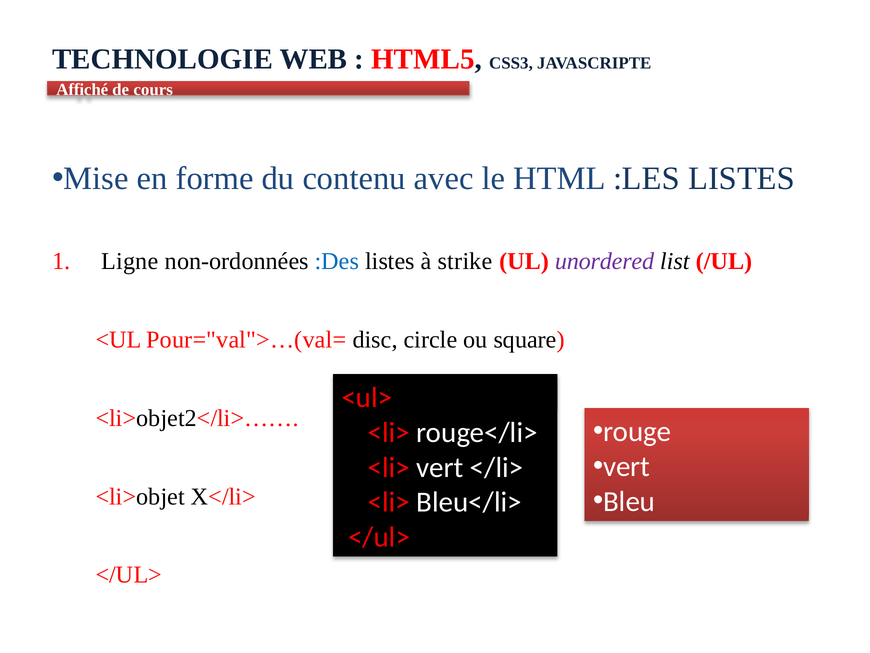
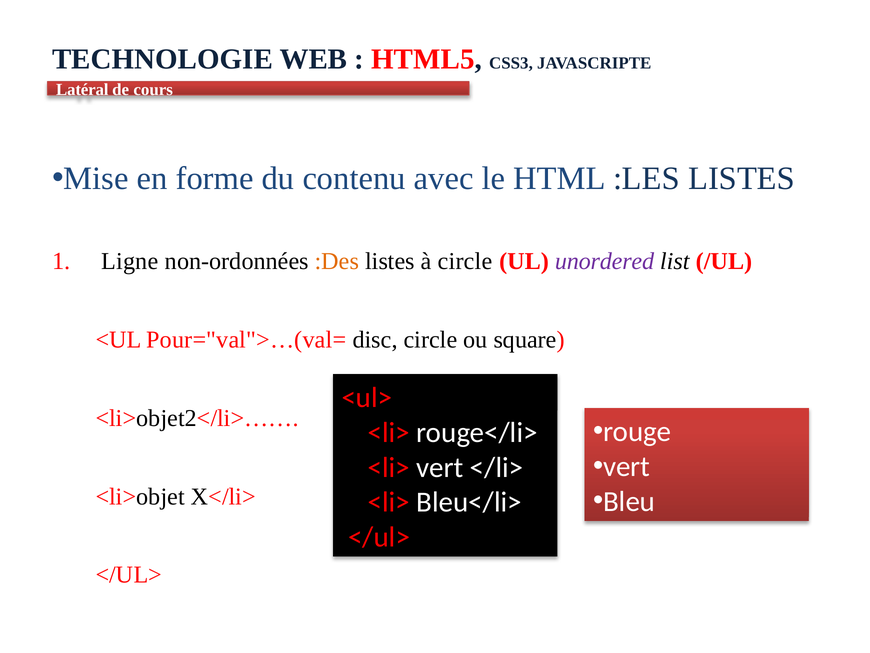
Affiché: Affiché -> Latéral (82, 90)
:Des colour: blue -> orange (337, 261)
à strike: strike -> circle (465, 261)
